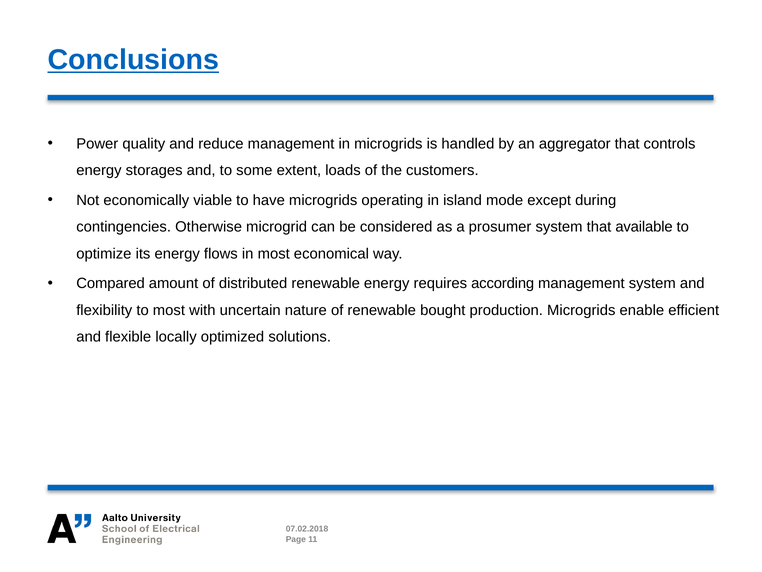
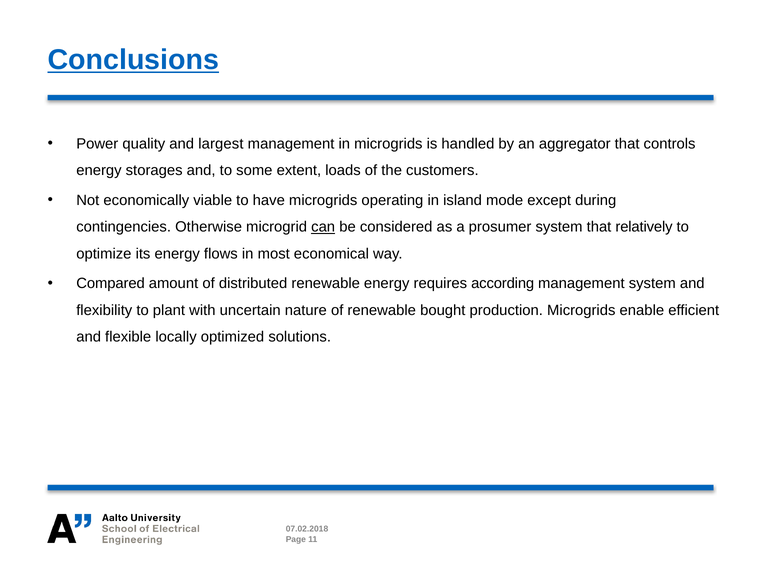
reduce: reduce -> largest (221, 144)
can underline: none -> present (323, 227)
available: available -> relatively (644, 227)
to most: most -> plant (169, 310)
